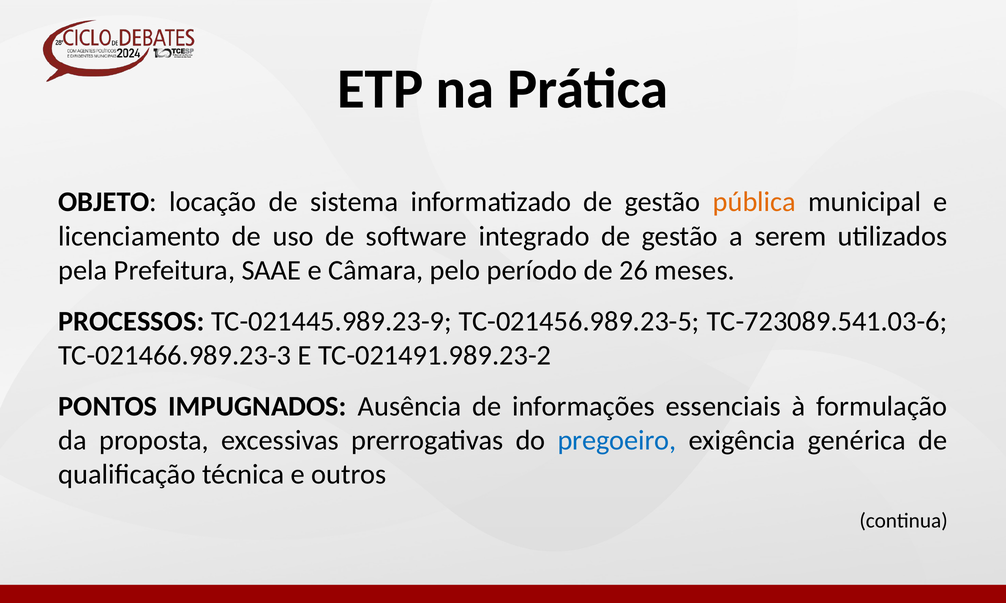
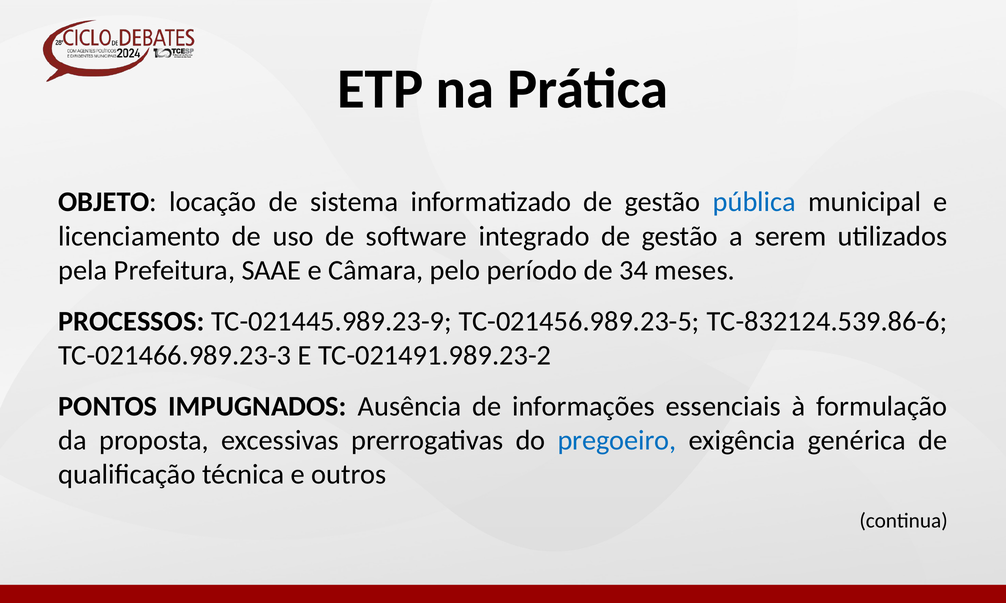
pública colour: orange -> blue (754, 202)
26: 26 -> 34 (634, 270)
TC-723089.541.03-6: TC-723089.541.03-6 -> TC-832124.539.86-6 (827, 322)
